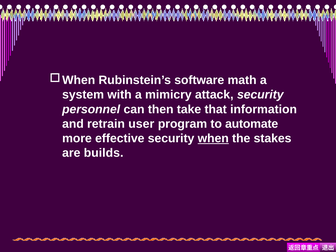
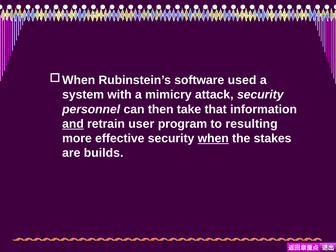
math: math -> used (242, 80)
and underline: none -> present (73, 124)
automate: automate -> resulting (252, 124)
